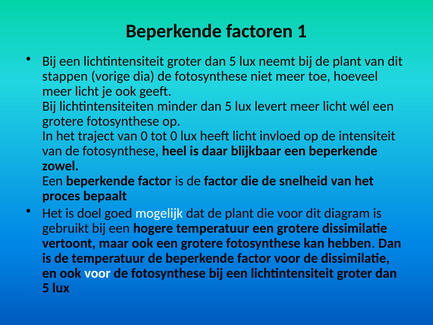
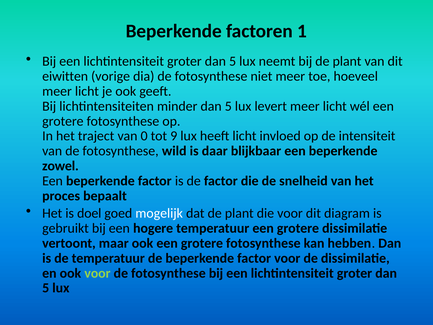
stappen: stappen -> eiwitten (65, 76)
tot 0: 0 -> 9 (174, 136)
heel: heel -> wild (174, 151)
voor colour: white -> light green (97, 273)
